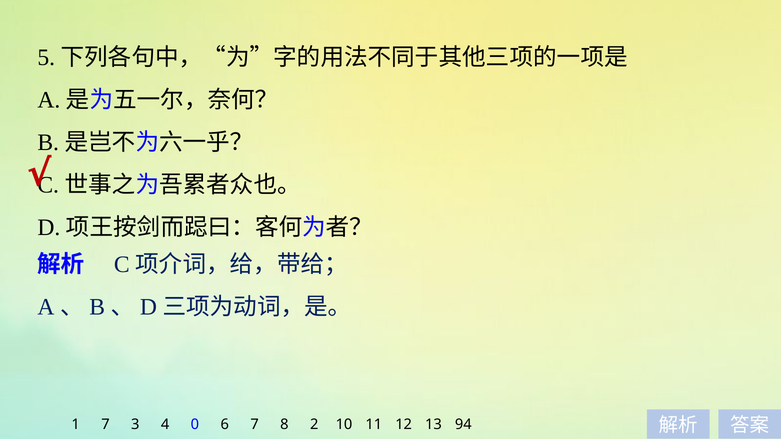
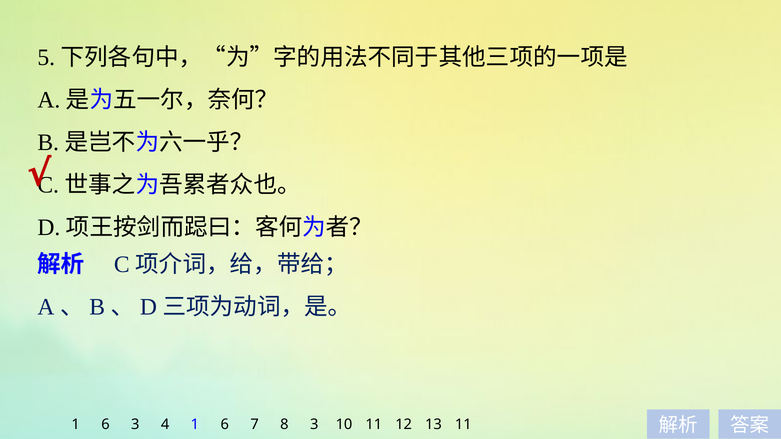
7: 7 -> 6 (105, 425)
4 0: 0 -> 1 (195, 425)
8 2: 2 -> 3 (314, 425)
13 94: 94 -> 11 (463, 425)
